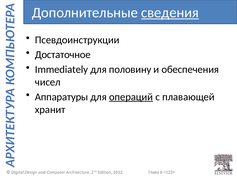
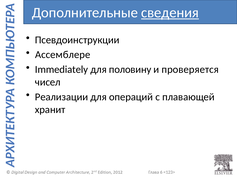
Достаточное: Достаточное -> Ассемблере (63, 55)
обеспечения: обеспечения -> проверяется (190, 69)
Аппаратуры: Аппаратуры -> Реализации (61, 97)
операций underline: present -> none (131, 97)
